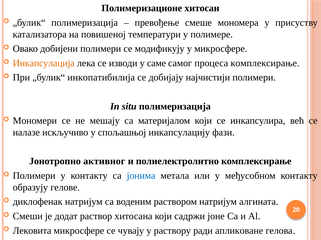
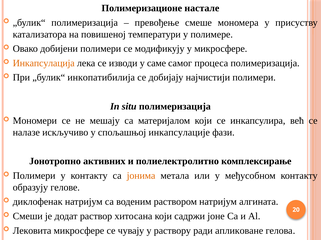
хитосан: хитосан -> настале (202, 8)
процеса комплексирање: комплексирање -> полимеризација (265, 63)
инкапсулацију: инкапсулацију -> инкапсулације (179, 133)
активног: активног -> активних (104, 162)
јонима colour: blue -> orange (141, 176)
